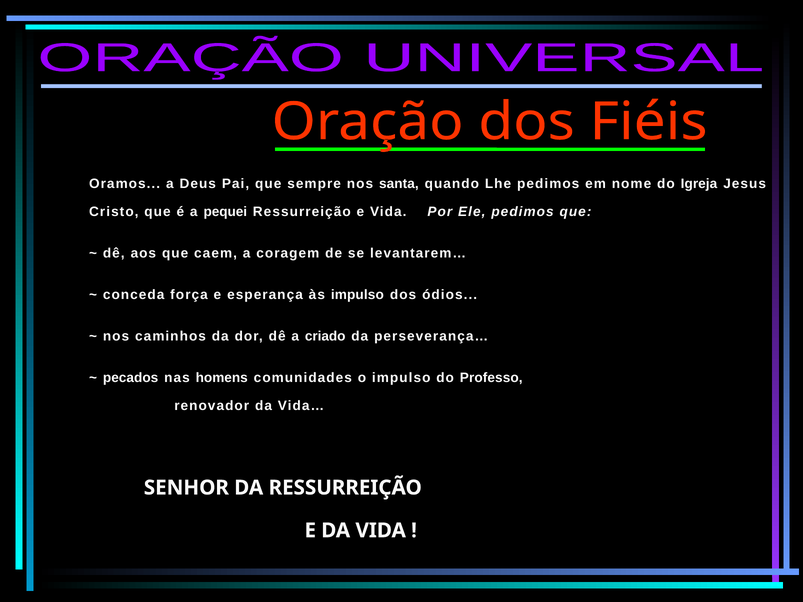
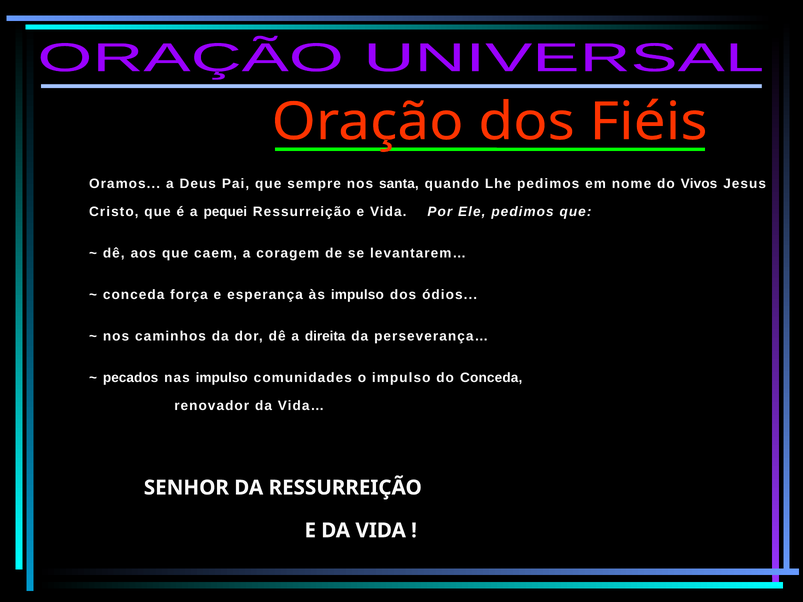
Igreja: Igreja -> Vivos (699, 184)
criado: criado -> direita (325, 337)
nas homens: homens -> impulso (222, 378)
do Professo: Professo -> Conceda (491, 378)
